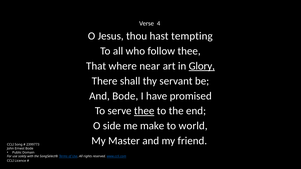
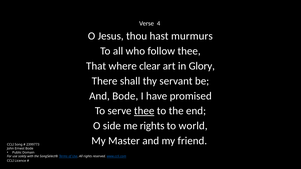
tempting: tempting -> murmurs (192, 36)
near: near -> clear (150, 66)
Glory underline: present -> none (202, 66)
me make: make -> rights (152, 126)
